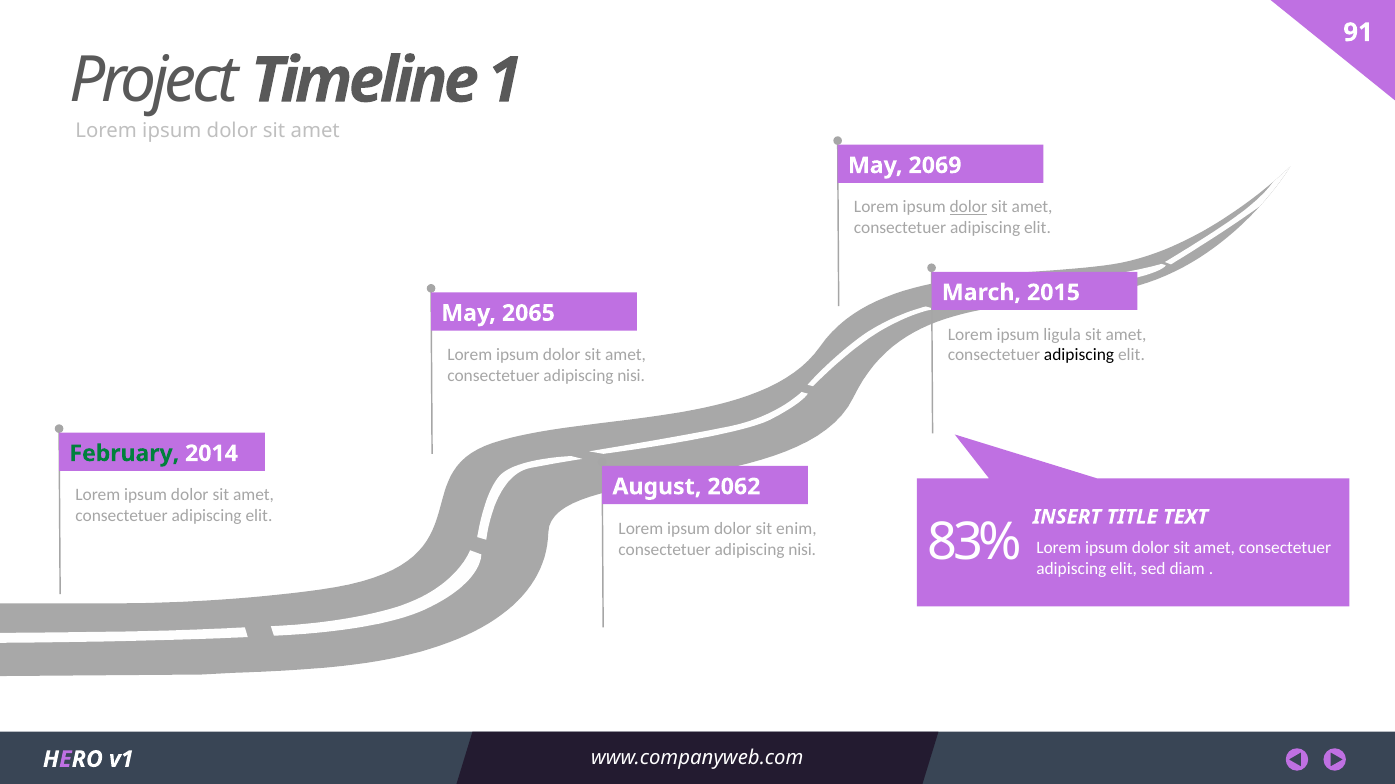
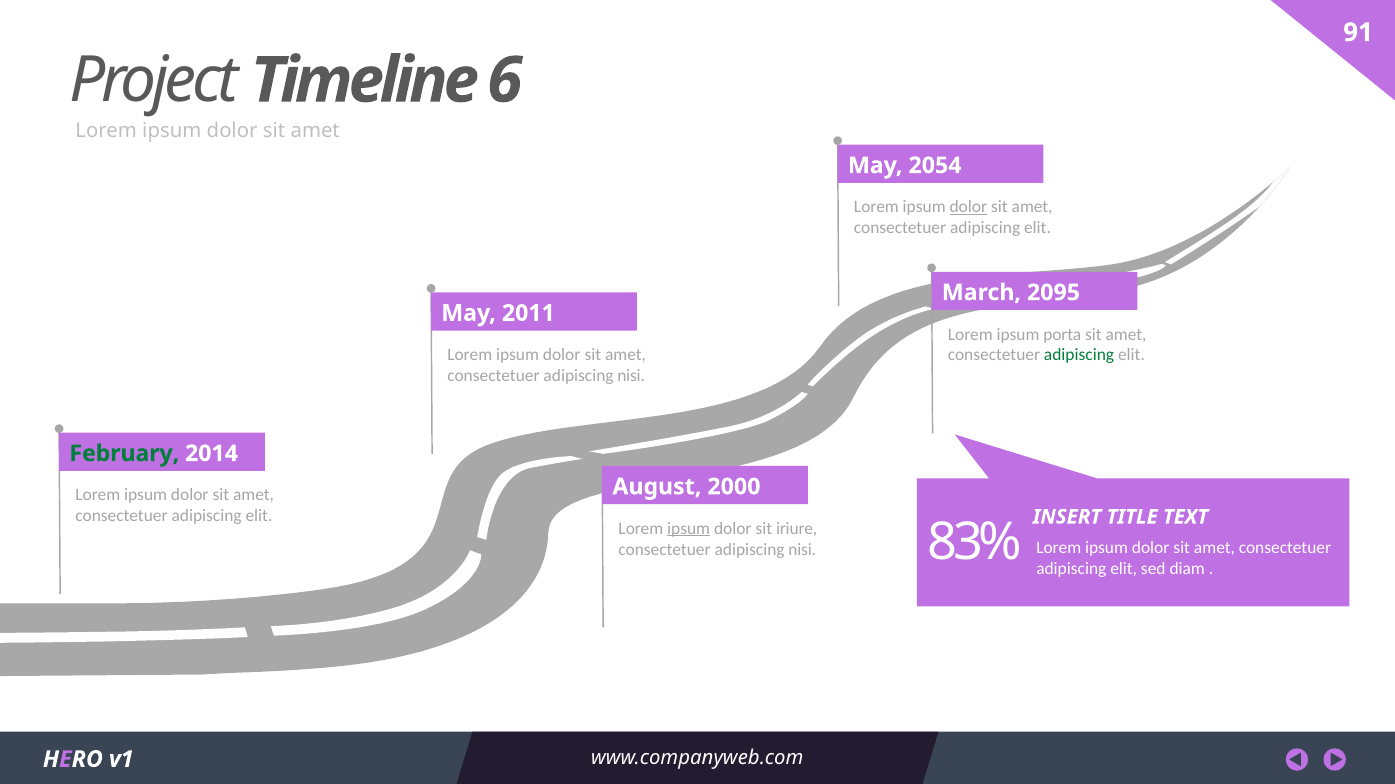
1: 1 -> 6 (505, 81)
2069: 2069 -> 2054 (935, 166)
2015: 2015 -> 2095 (1053, 293)
2065: 2065 -> 2011 (528, 313)
ligula: ligula -> porta (1062, 335)
adipiscing colour: black -> green (1079, 355)
2062: 2062 -> 2000 (734, 487)
ipsum underline: none -> present (689, 529)
enim: enim -> iriure (797, 529)
